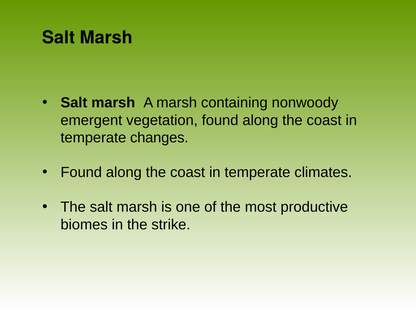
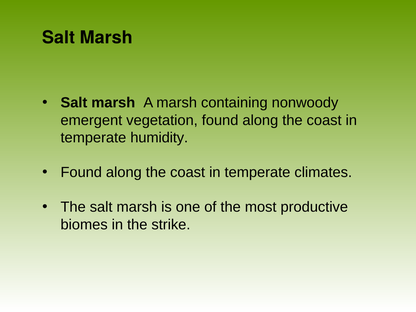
changes: changes -> humidity (159, 138)
